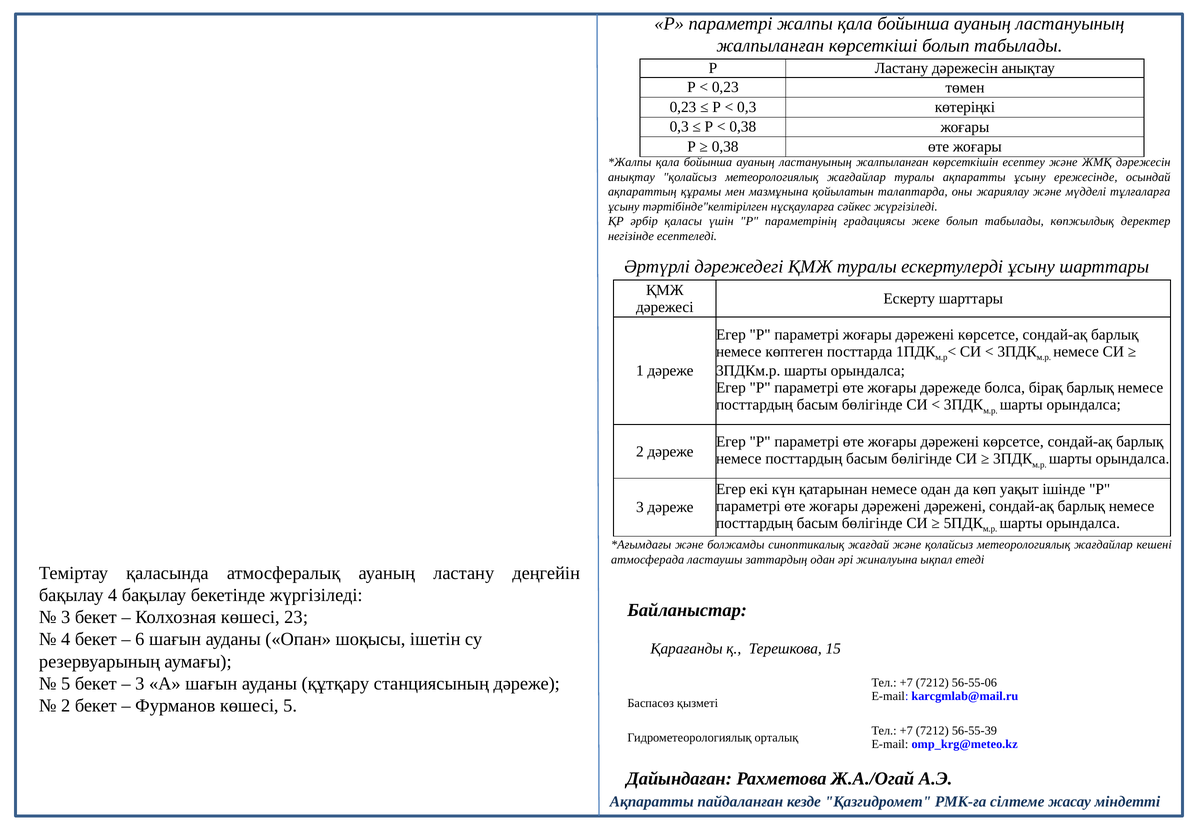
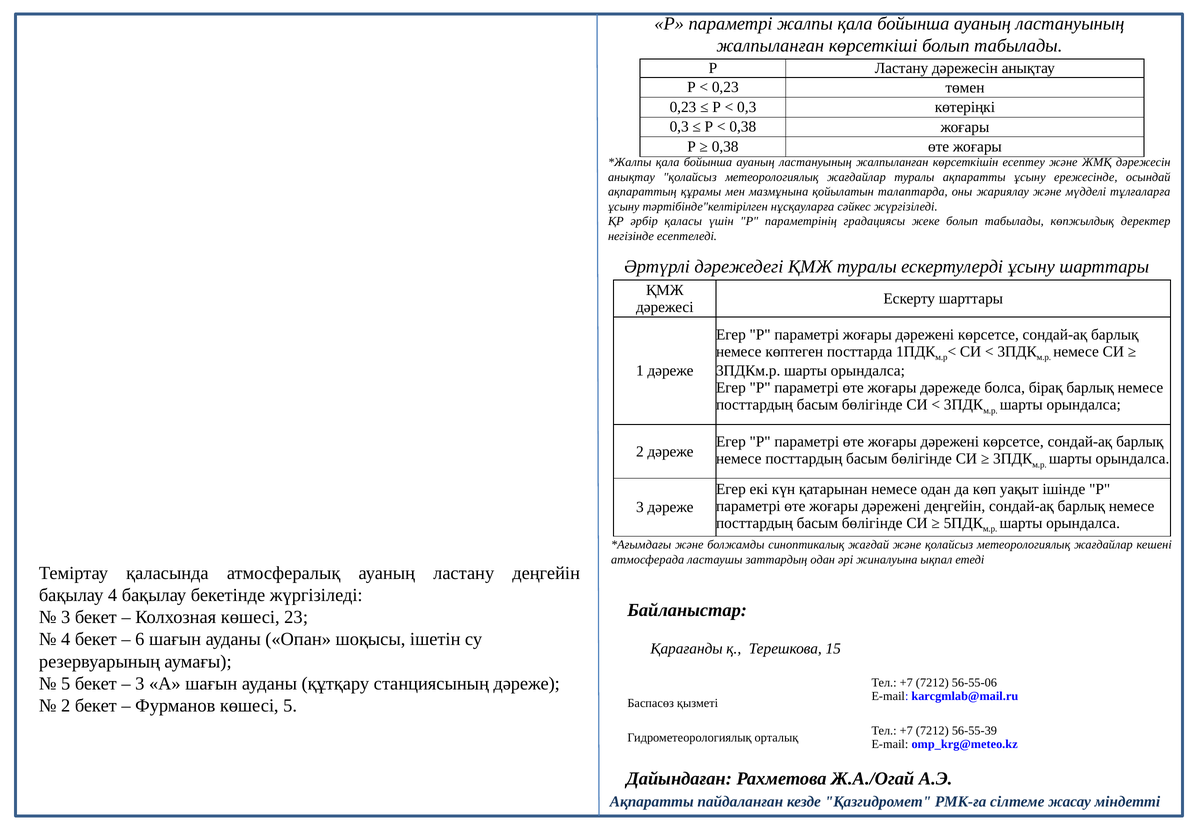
дәрежені дәрежені: дәрежені -> деңгейін (955, 506)
